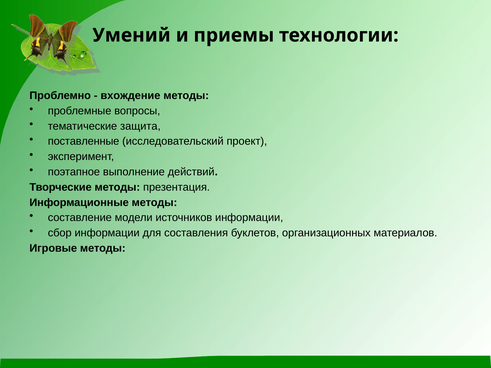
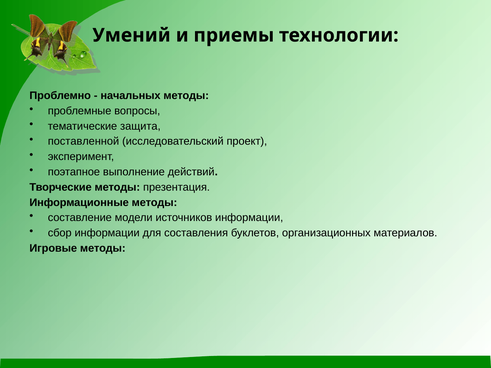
вхождение: вхождение -> начальных (131, 96)
поставленные: поставленные -> поставленной (84, 141)
